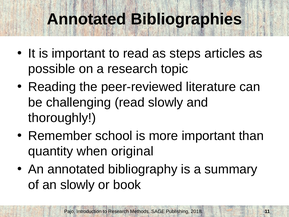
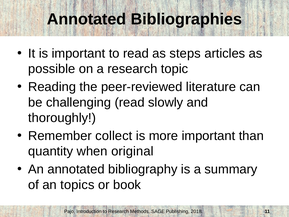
school: school -> collect (114, 136)
an slowly: slowly -> topics (77, 185)
